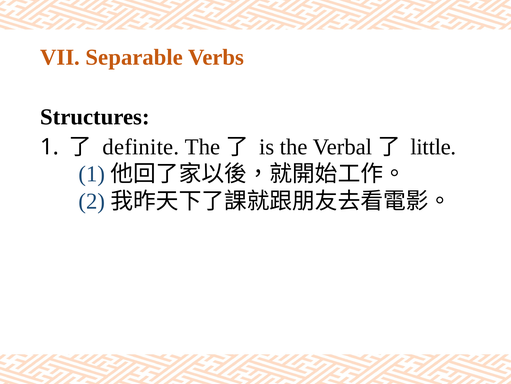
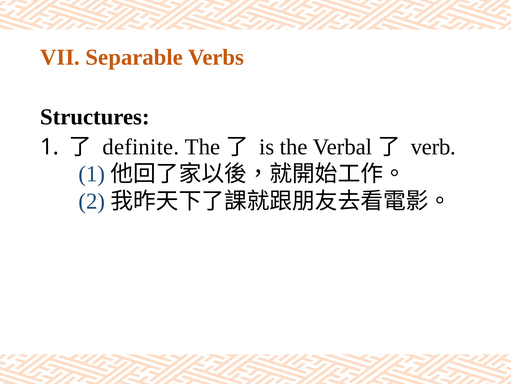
little: little -> verb (433, 147)
